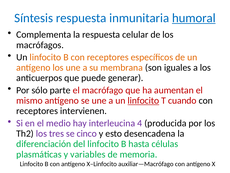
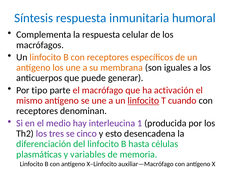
humoral underline: present -> none (194, 18)
sólo: sólo -> tipo (40, 90)
aumentan: aumentan -> activación (174, 90)
intervienen: intervienen -> denominan (83, 111)
4: 4 -> 1 (140, 123)
